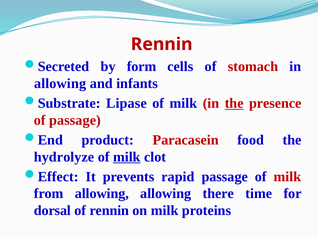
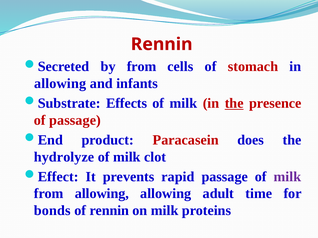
by form: form -> from (142, 67)
Lipase: Lipase -> Effects (127, 103)
food: food -> does (251, 140)
milk underline: present -> none (127, 157)
milk colour: red -> purple (287, 177)
there: there -> adult (218, 194)
dorsal: dorsal -> bonds (52, 211)
